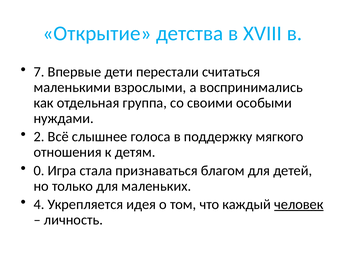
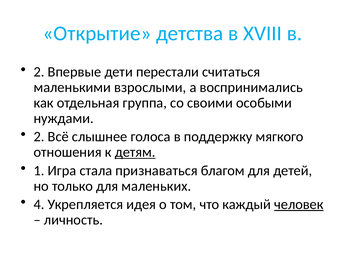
7: 7 -> 2 (39, 72)
детям underline: none -> present (135, 152)
0: 0 -> 1 (39, 170)
